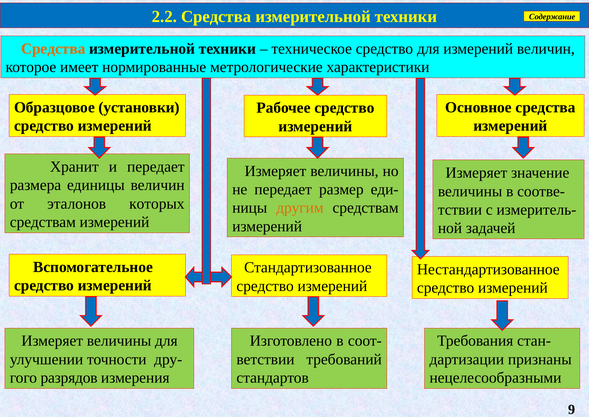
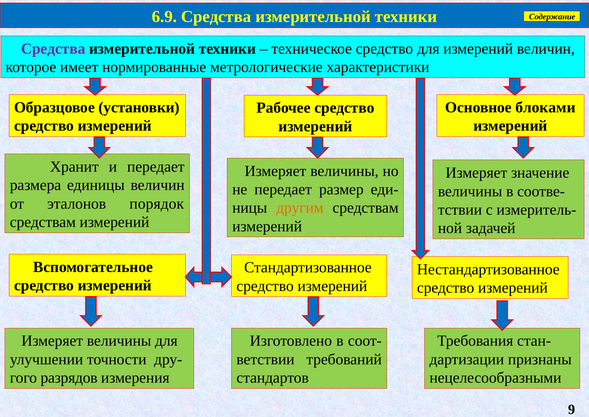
2.2: 2.2 -> 6.9 (164, 16)
Средства colour: orange -> purple (53, 49)
Основное средства: средства -> блоками (546, 107)
которых: которых -> порядок (157, 203)
